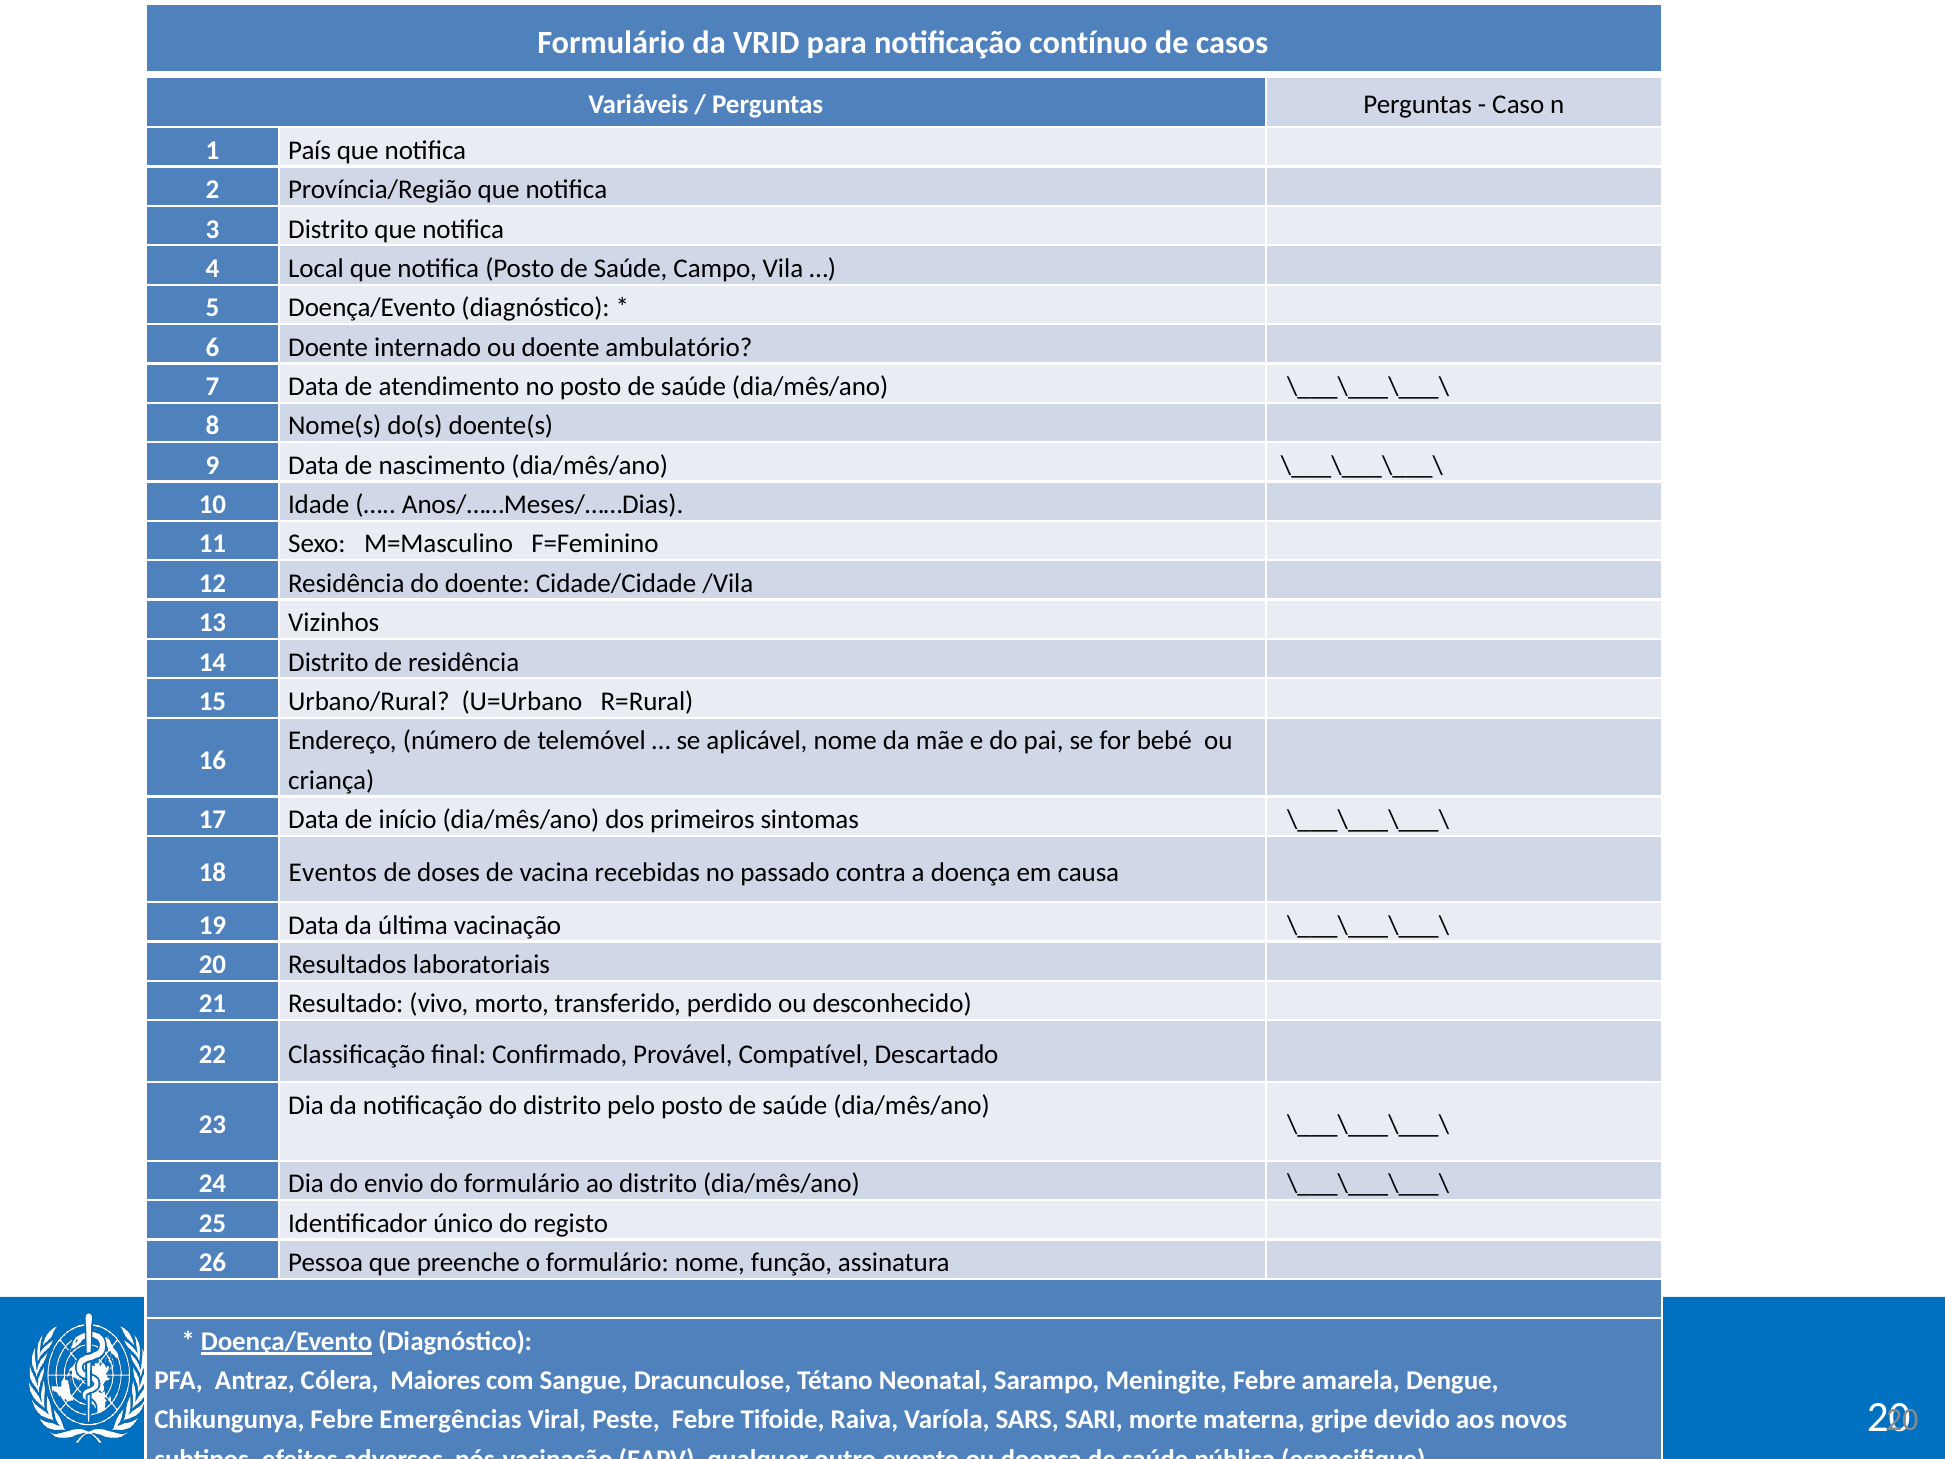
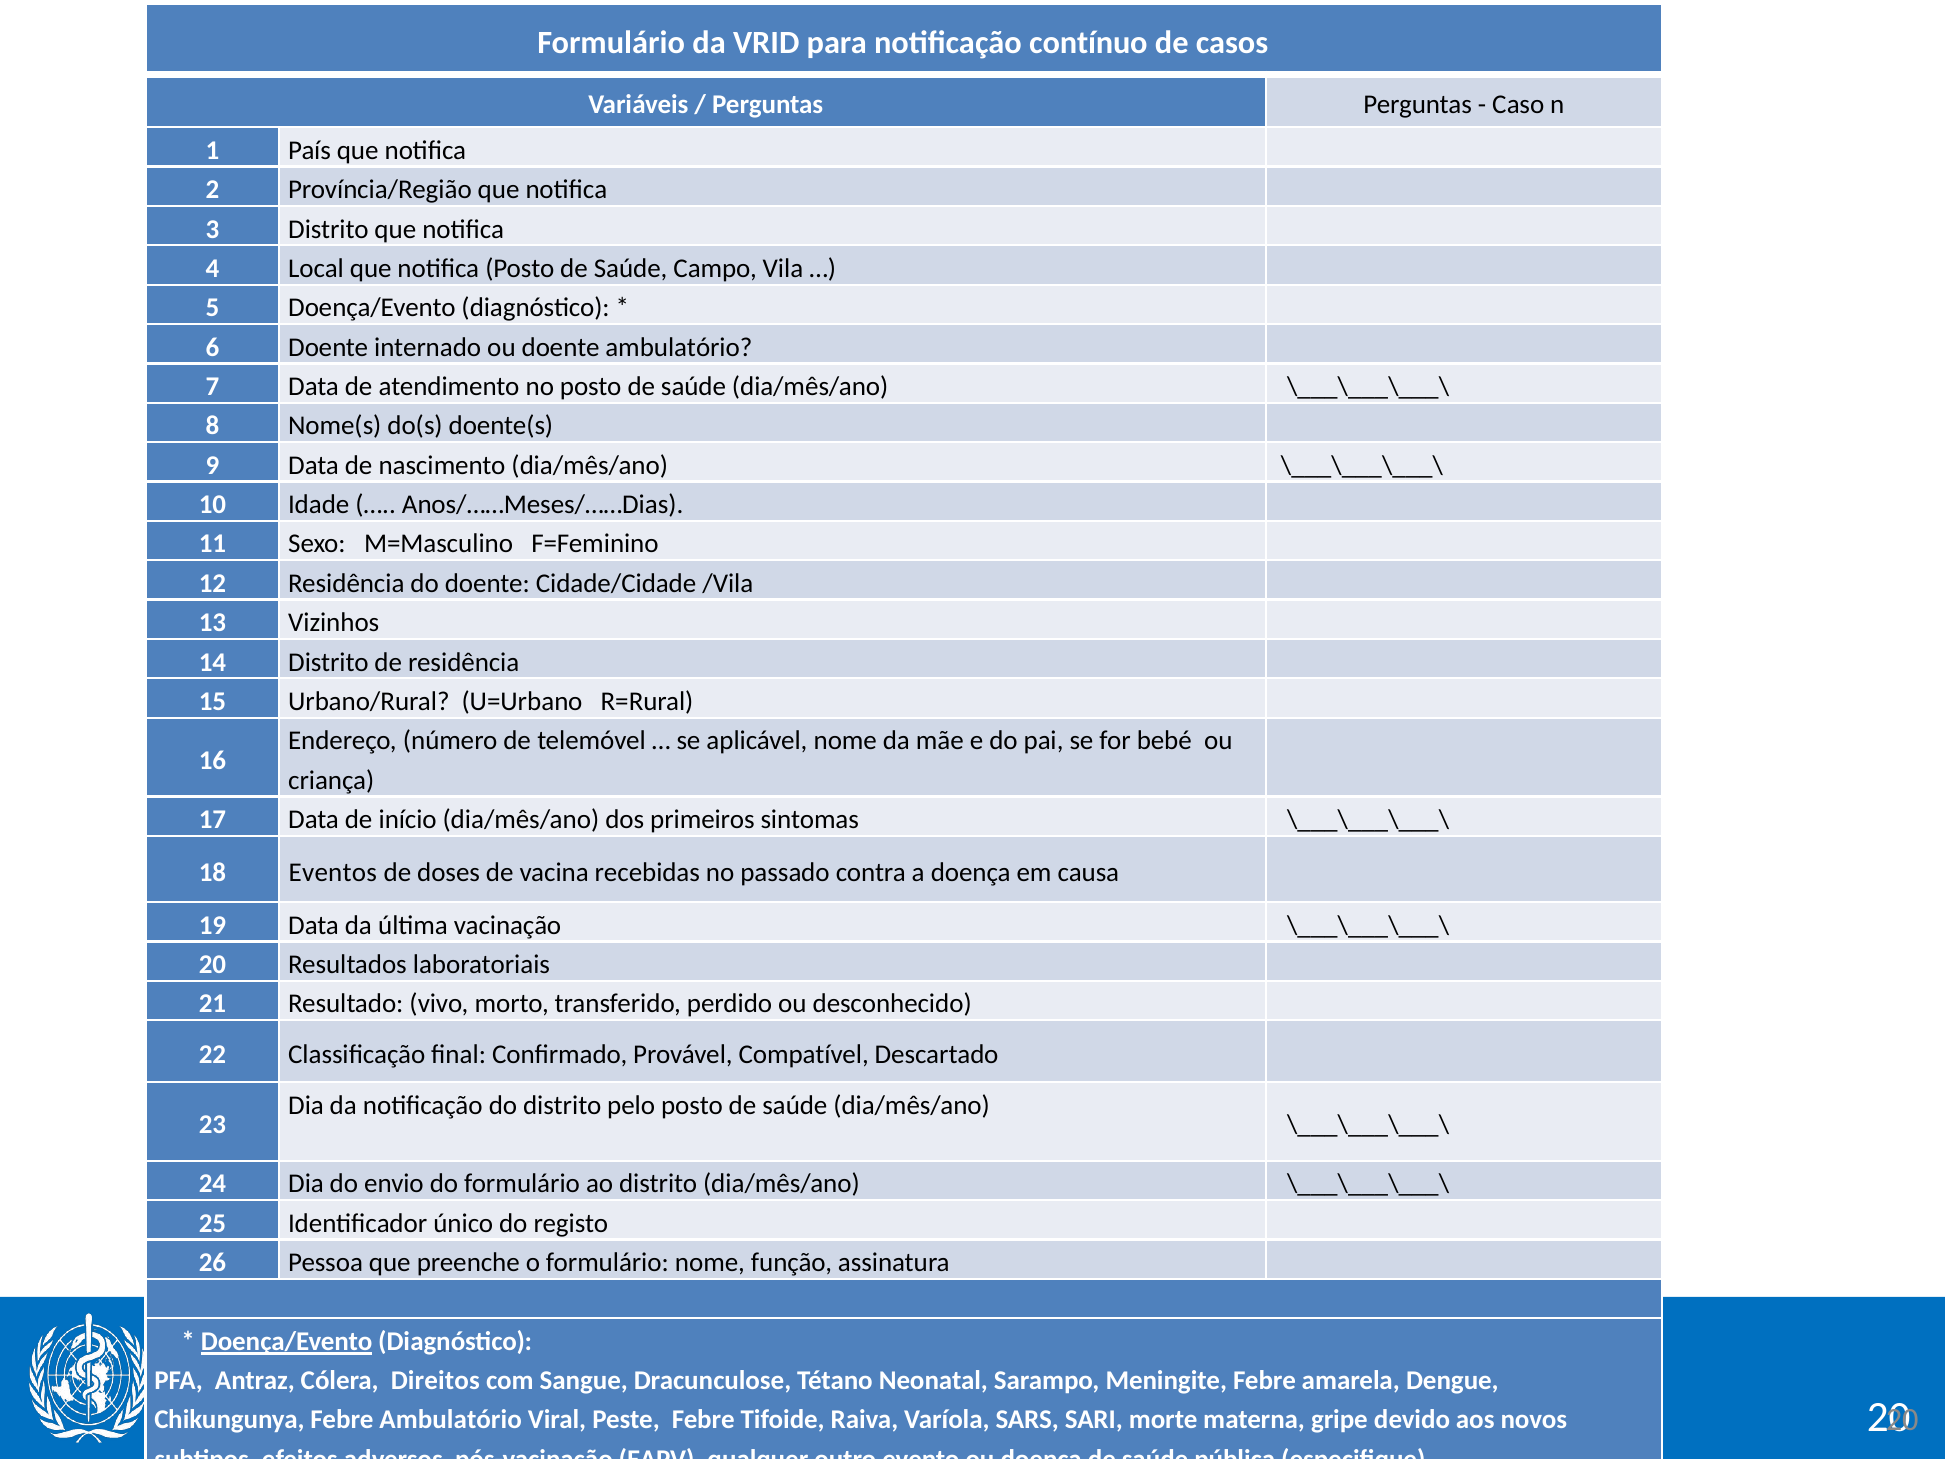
Maiores: Maiores -> Direitos (435, 1380)
Febre Emergências: Emergências -> Ambulatório (451, 1420)
